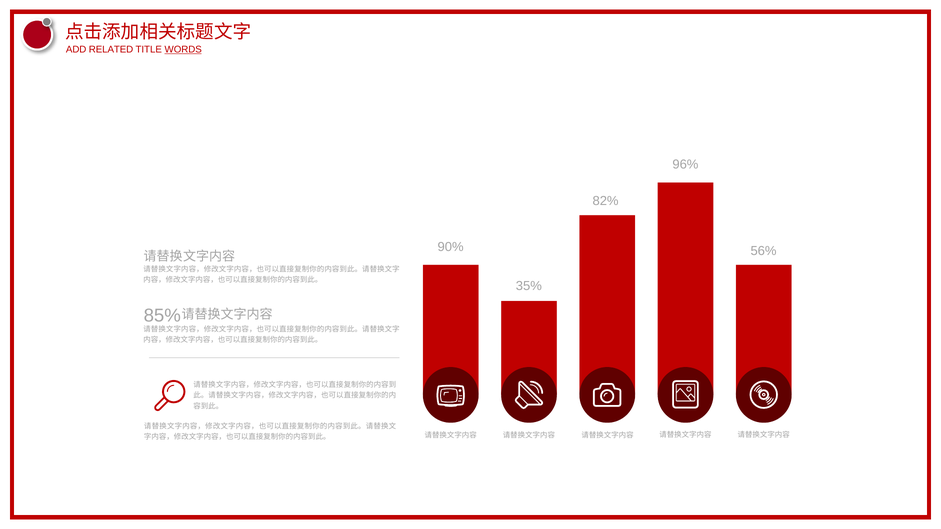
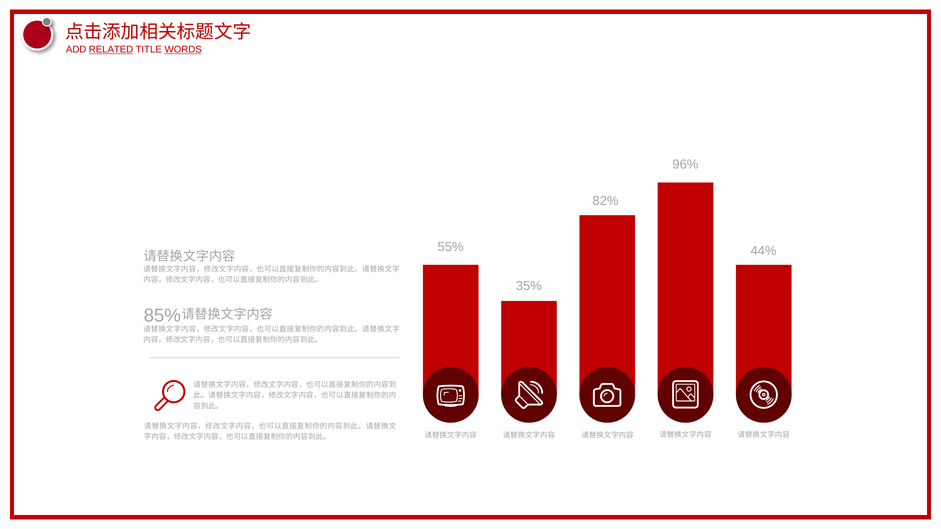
RELATED underline: none -> present (111, 49)
90%: 90% -> 55% (451, 247)
56%: 56% -> 44% (764, 251)
